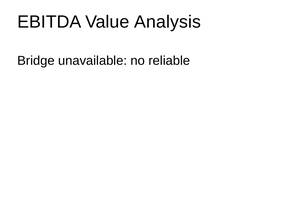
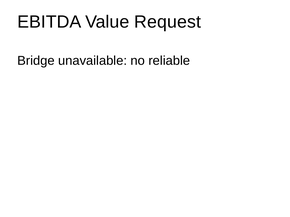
Analysis: Analysis -> Request (168, 22)
